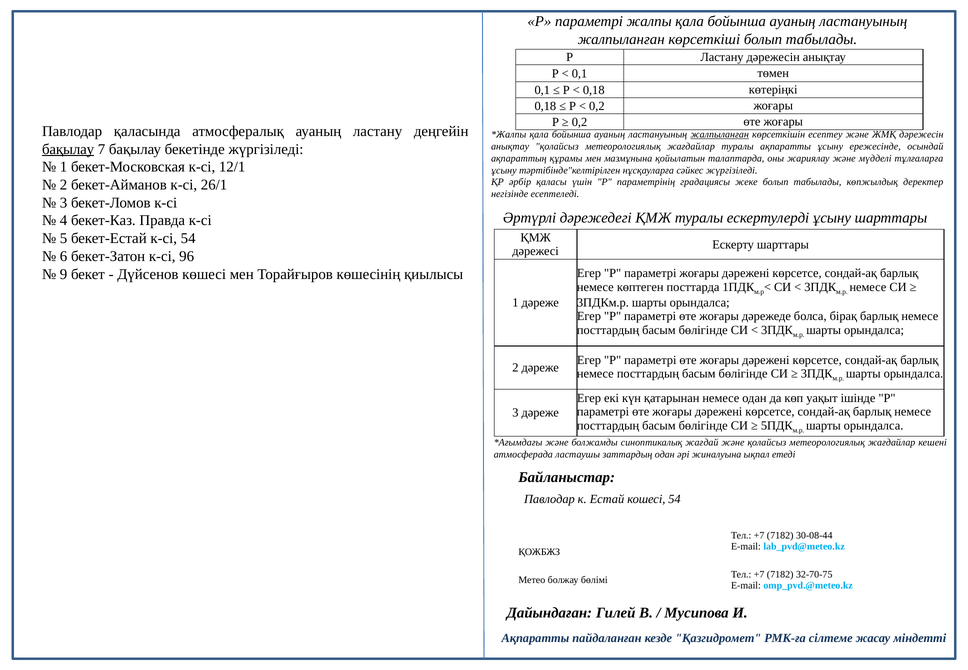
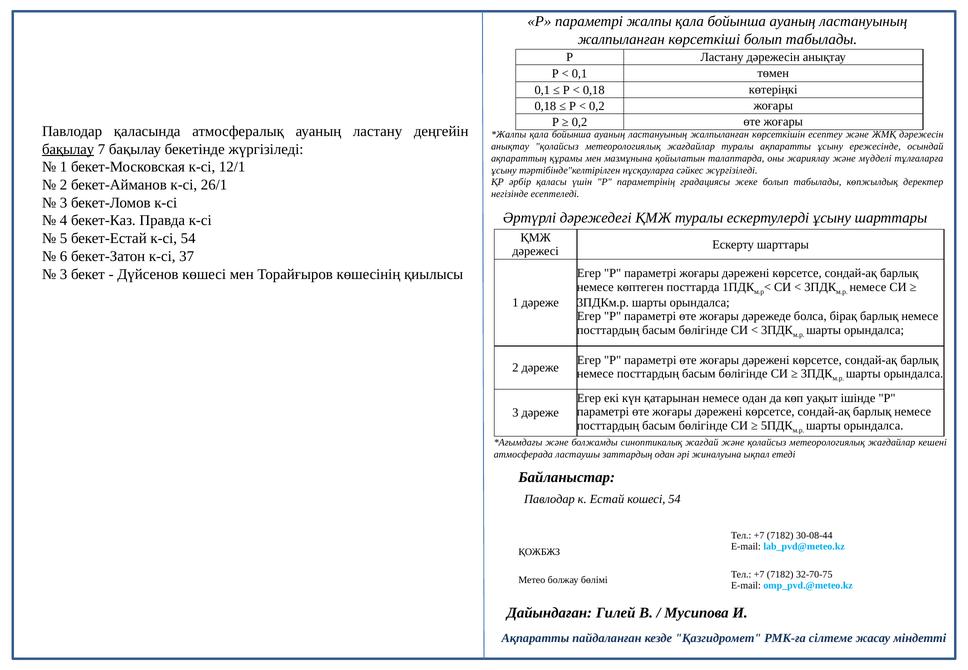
жалпыланған underline: present -> none (720, 135)
96: 96 -> 37 (187, 256)
9: 9 -> 3 (64, 274)
